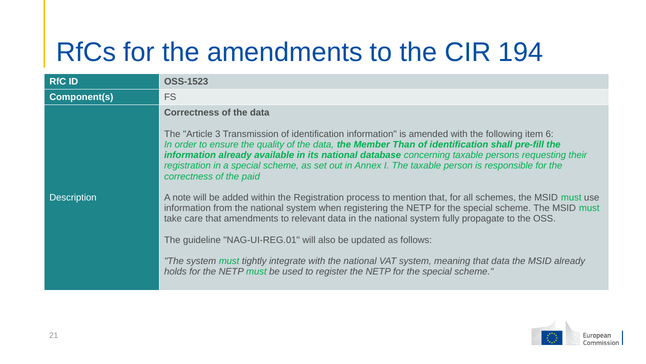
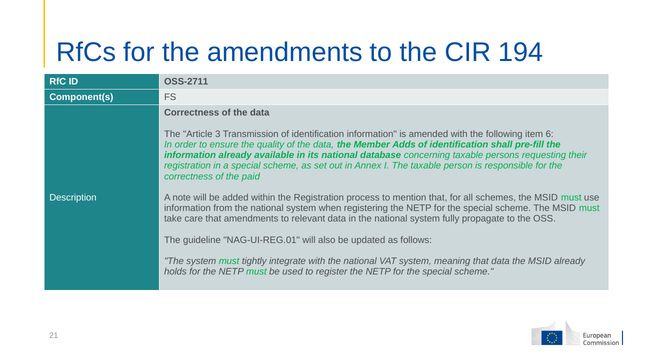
OSS-1523: OSS-1523 -> OSS-2711 (186, 82)
Than: Than -> Adds (404, 144)
